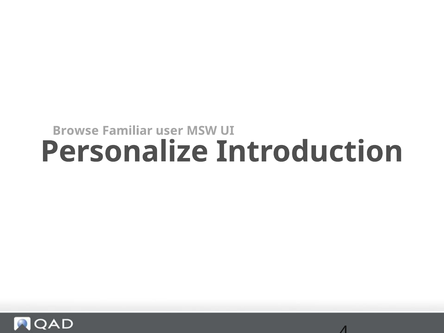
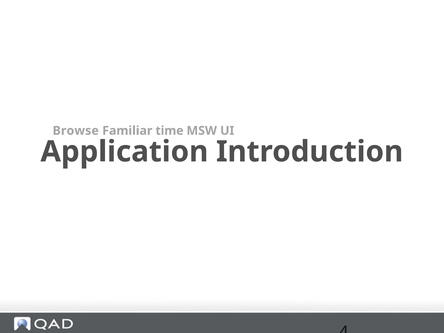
user: user -> time (170, 131)
Personalize: Personalize -> Application (124, 152)
